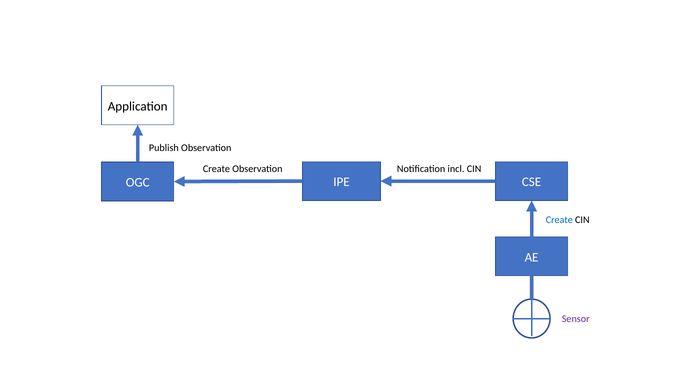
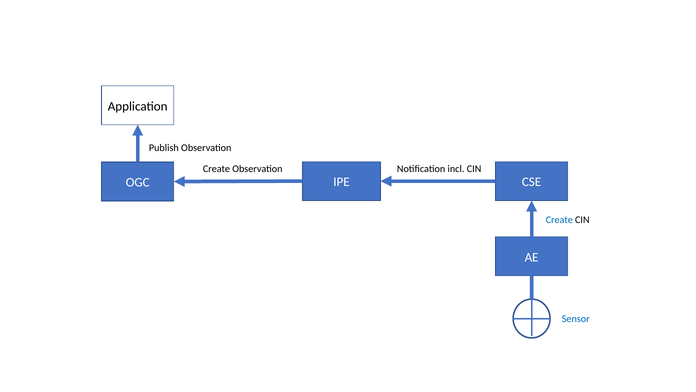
Sensor colour: purple -> blue (576, 319)
